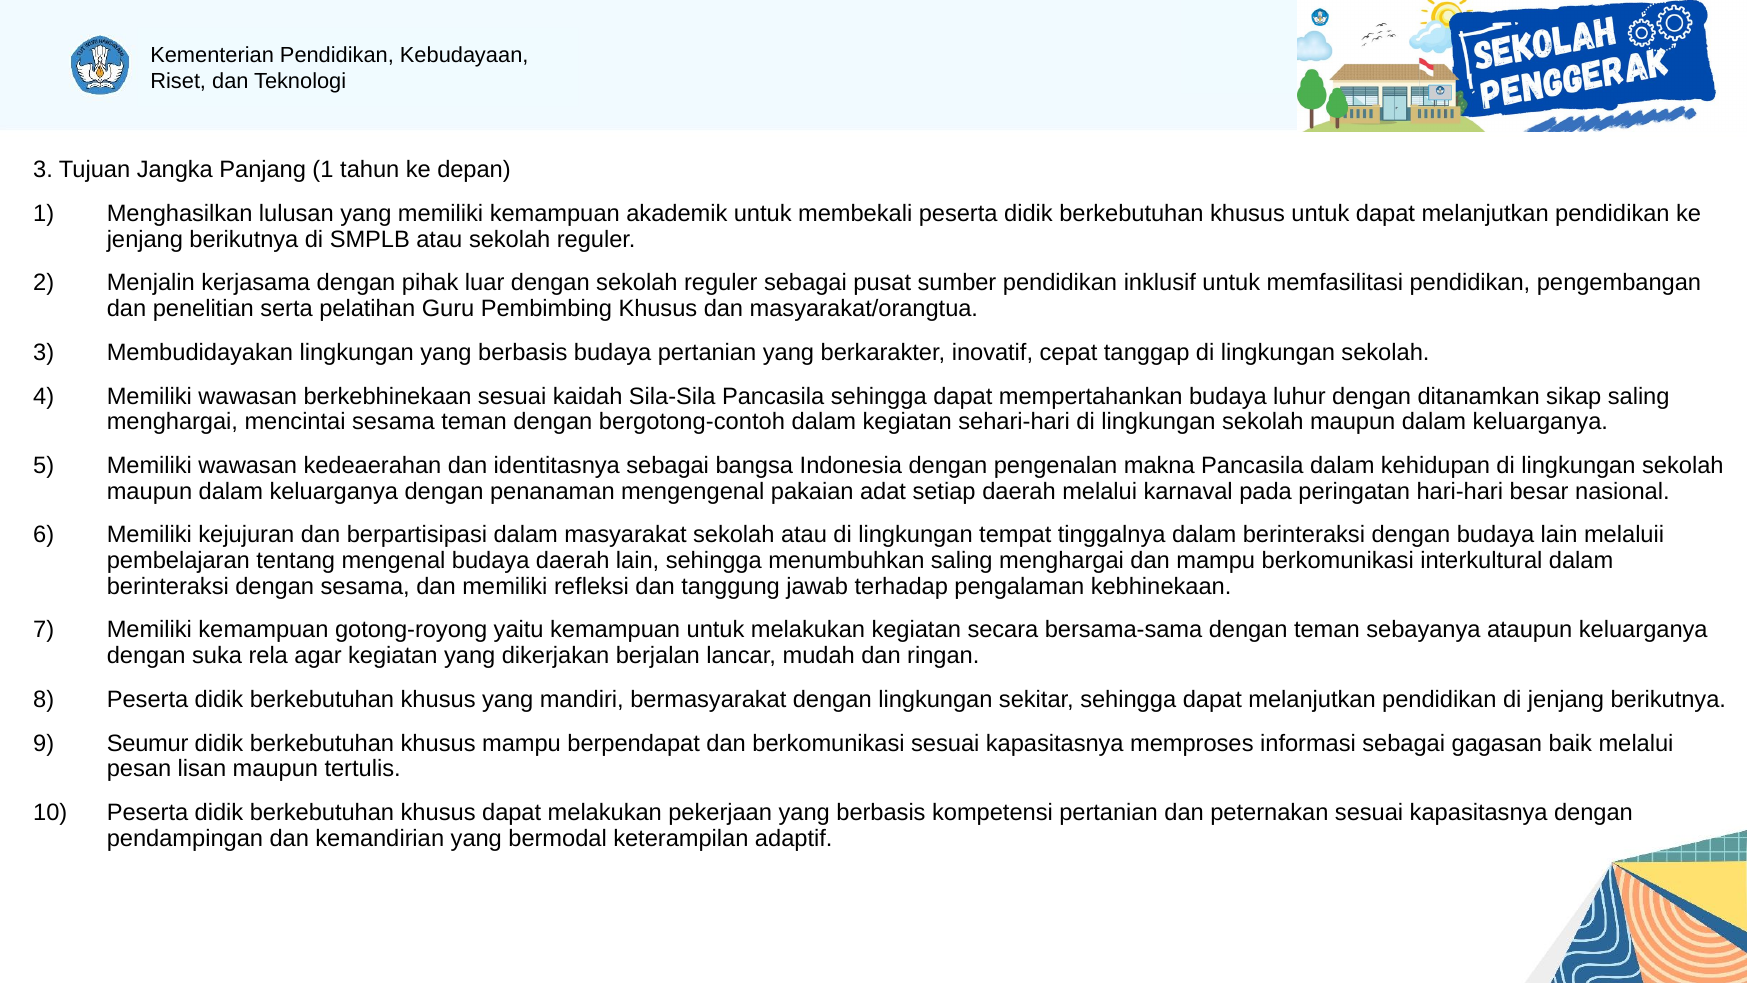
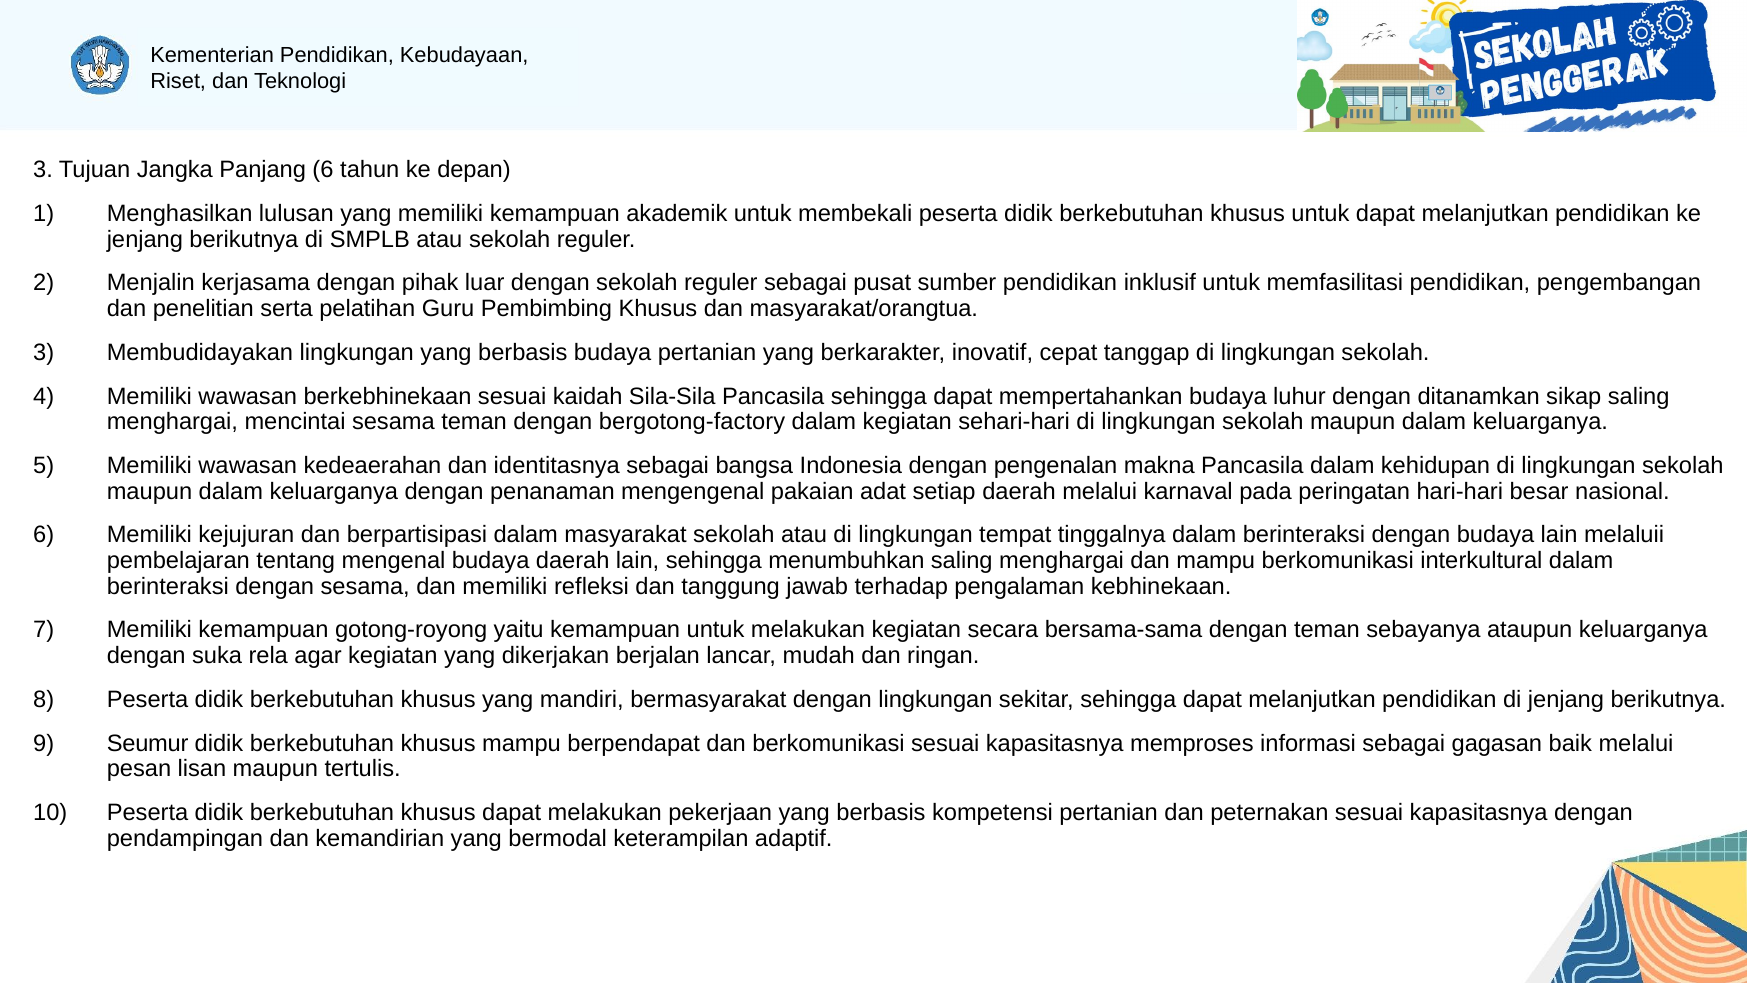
Panjang 1: 1 -> 6 (323, 170)
bergotong-contoh: bergotong-contoh -> bergotong-factory (692, 422)
